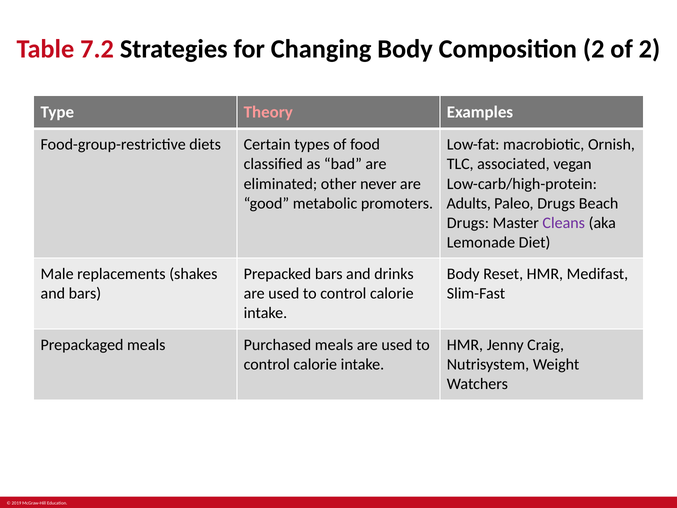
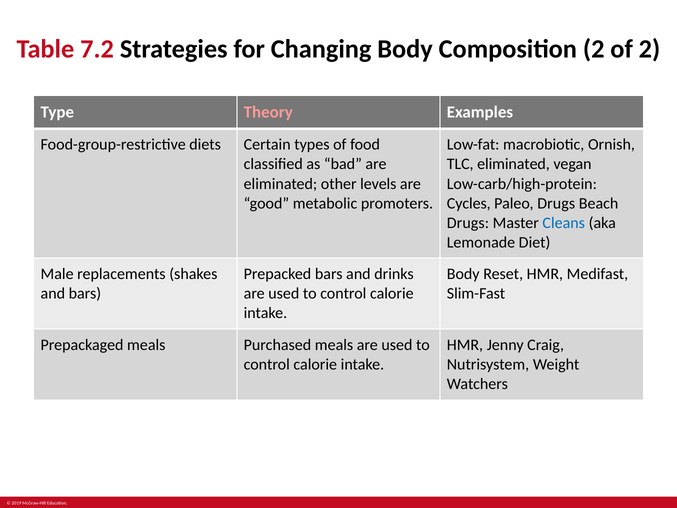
TLC associated: associated -> eliminated (513, 164)
never: never -> levels (378, 184)
Adults: Adults -> Cycles (469, 203)
Cleans colour: purple -> blue (564, 223)
